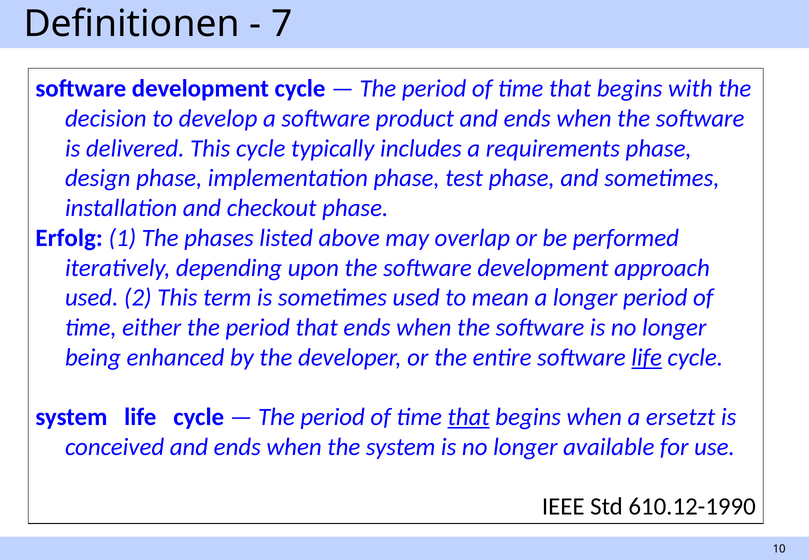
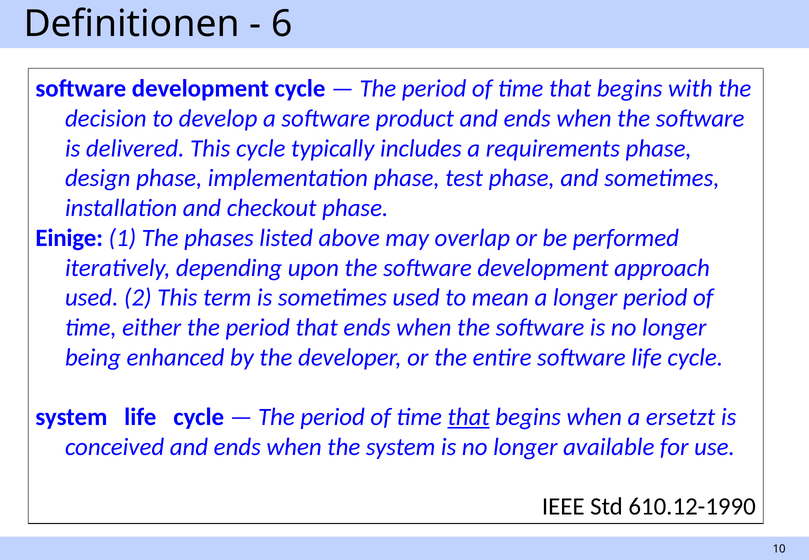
7: 7 -> 6 (282, 24)
Erfolg: Erfolg -> Einige (69, 238)
life underline: present -> none (647, 357)
